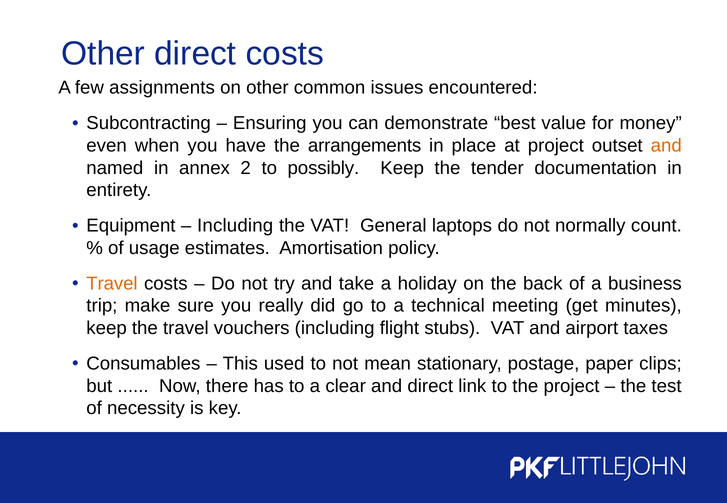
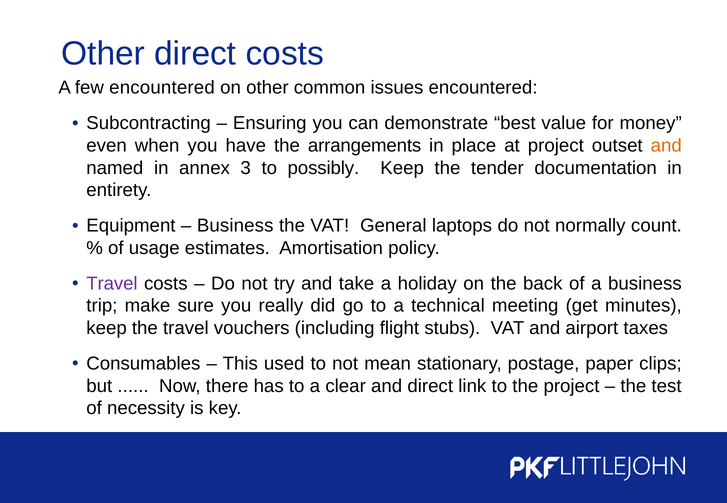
few assignments: assignments -> encountered (162, 88)
2: 2 -> 3 (246, 168)
Including: Including -> Business (235, 226)
Travel colour: orange -> purple (112, 284)
